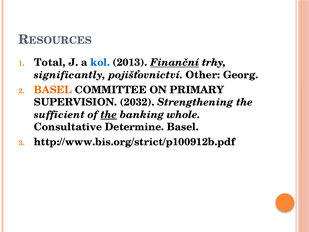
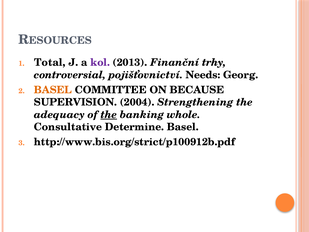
kol colour: blue -> purple (100, 62)
Finanční underline: present -> none (175, 62)
significantly: significantly -> controversial (70, 75)
Other: Other -> Needs (203, 75)
PRIMARY: PRIMARY -> BECAUSE (197, 90)
2032: 2032 -> 2004 (137, 102)
sufficient: sufficient -> adequacy (59, 115)
